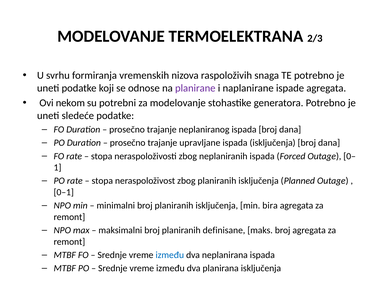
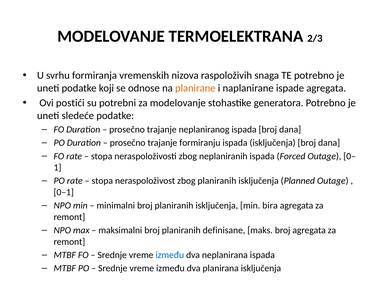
planirane colour: purple -> orange (195, 88)
nekom: nekom -> postići (70, 103)
upravljane: upravljane -> formiranju (200, 143)
